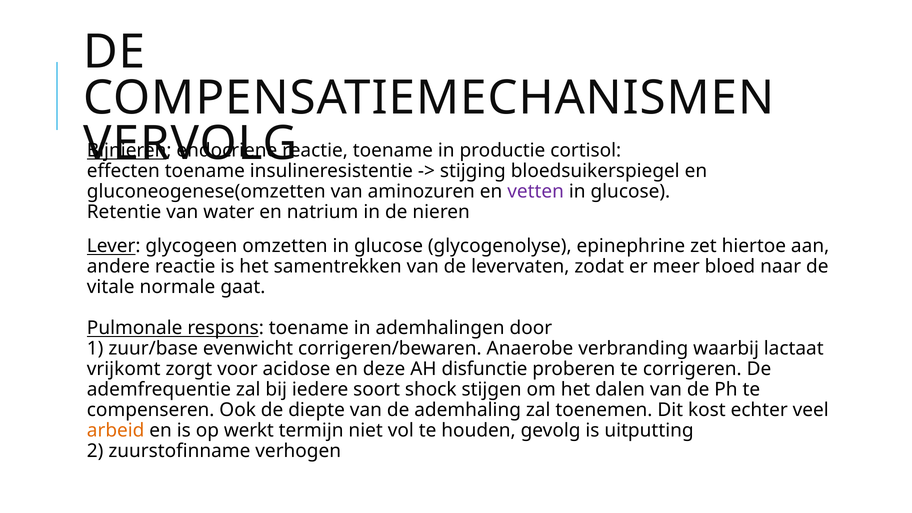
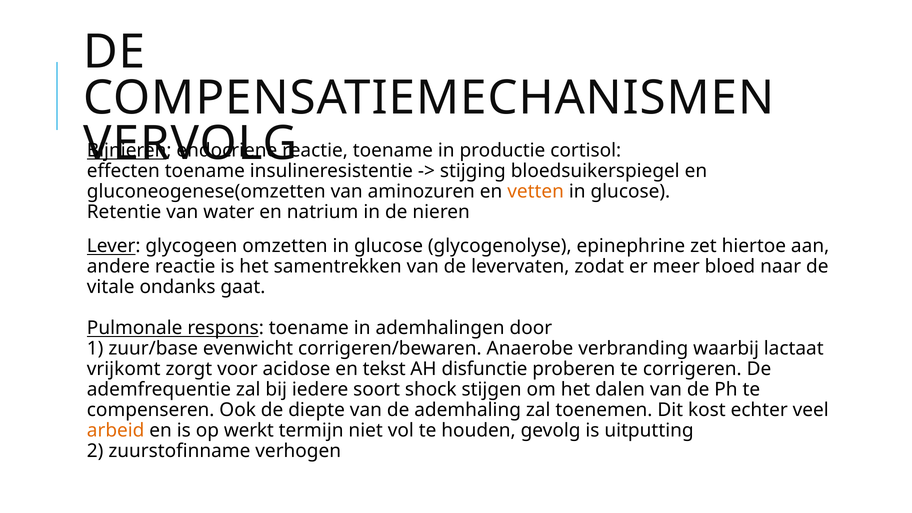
vetten colour: purple -> orange (536, 191)
normale: normale -> ondanks (178, 287)
deze: deze -> tekst (384, 369)
